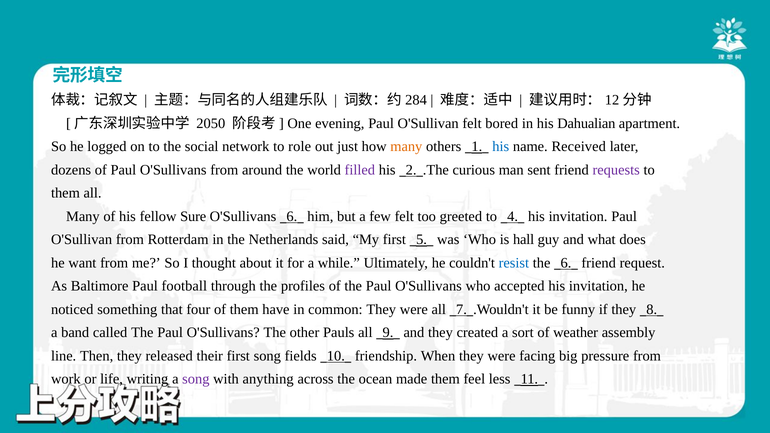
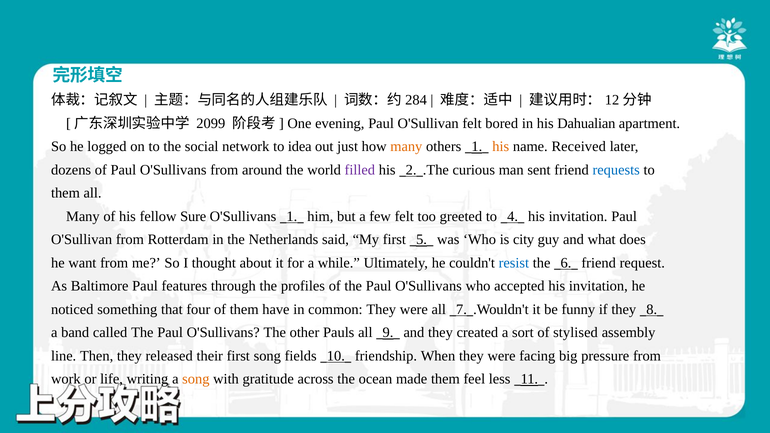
2050: 2050 -> 2099 (211, 123)
role: role -> idea (300, 147)
his colour: blue -> orange (501, 147)
requests colour: purple -> blue (616, 170)
6: 6 -> 1 (292, 216)
hall: hall -> city (524, 240)
football: football -> features (184, 286)
weather: weather -> stylised (576, 333)
song colour: purple -> orange (196, 379)
anything: anything -> gratitude (268, 379)
